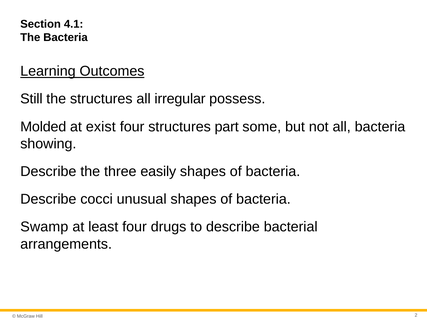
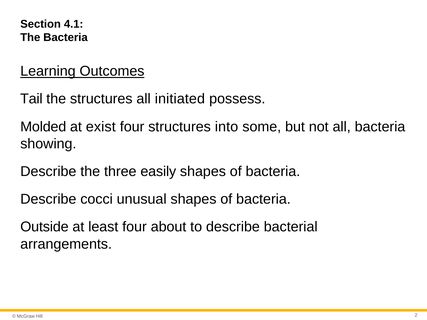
Still: Still -> Tail (31, 99)
irregular: irregular -> initiated (180, 99)
part: part -> into (227, 127)
Swamp: Swamp -> Outside (44, 227)
drugs: drugs -> about (169, 227)
